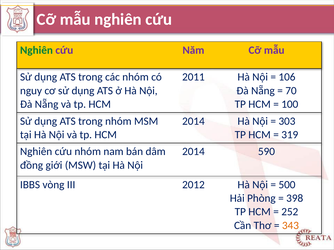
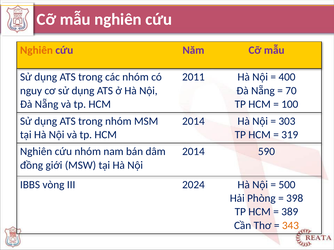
Nghiên colour: green -> orange (36, 50)
106: 106 -> 400 (287, 77)
2012: 2012 -> 2024 (193, 185)
252: 252 -> 389 (290, 212)
